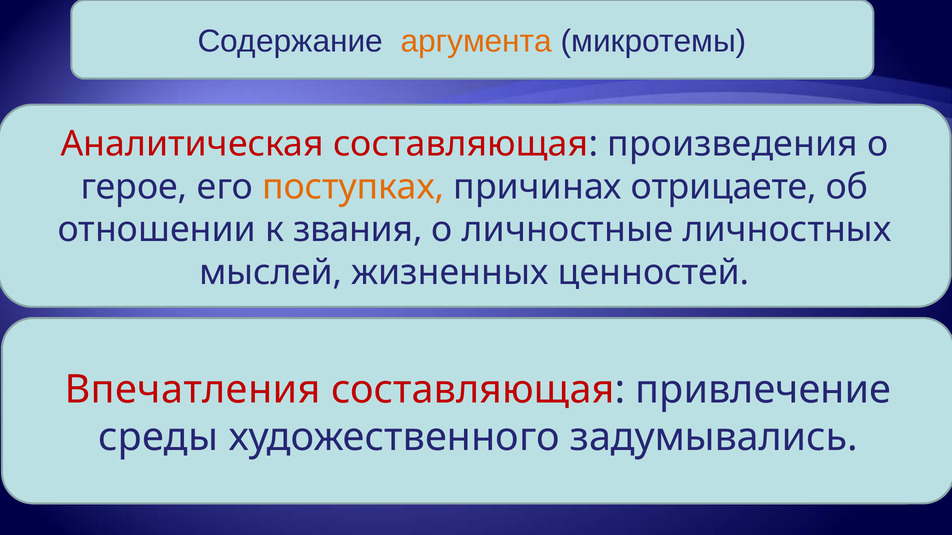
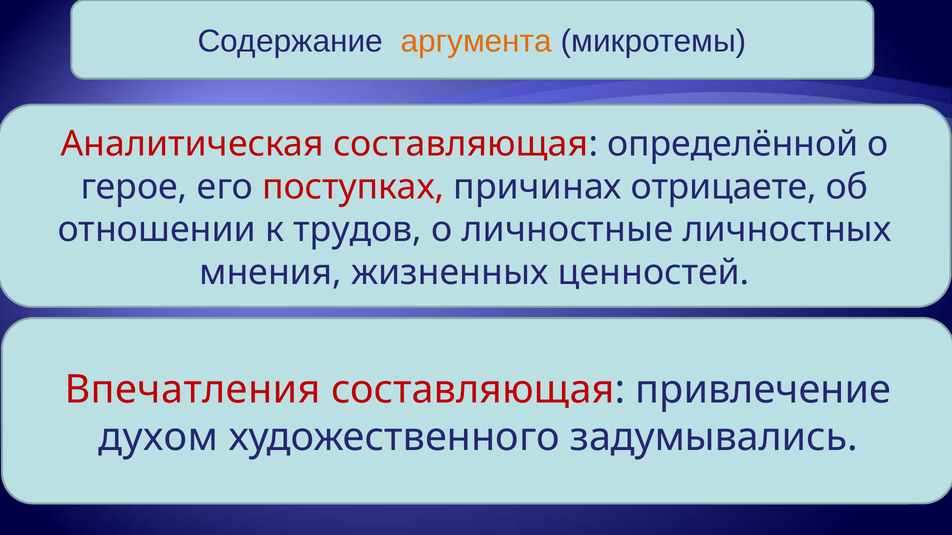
произведения: произведения -> определённой (733, 144)
поступках colour: orange -> red (353, 187)
звания: звания -> трудов (358, 230)
мыслей: мыслей -> мнения (271, 273)
среды: среды -> духом (158, 438)
